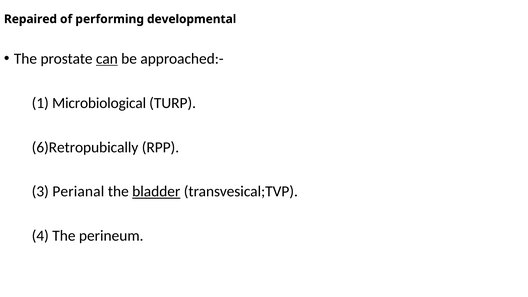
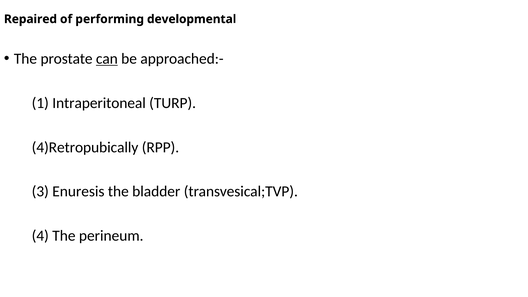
Microbiological: Microbiological -> Intraperitoneal (99, 103)
6)Retropubically: 6)Retropubically -> 4)Retropubically (85, 147)
Perianal: Perianal -> Enuresis (78, 192)
bladder underline: present -> none (156, 192)
